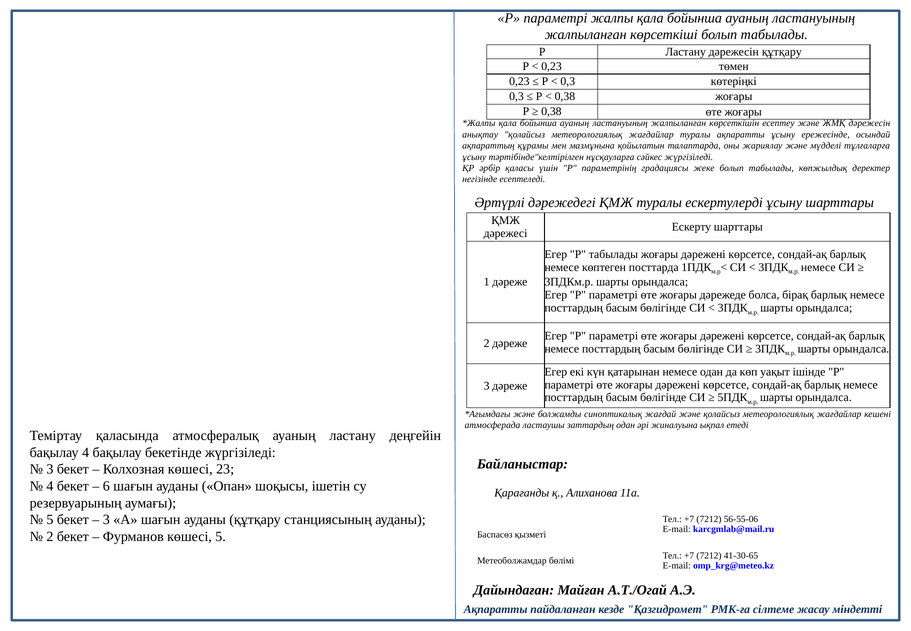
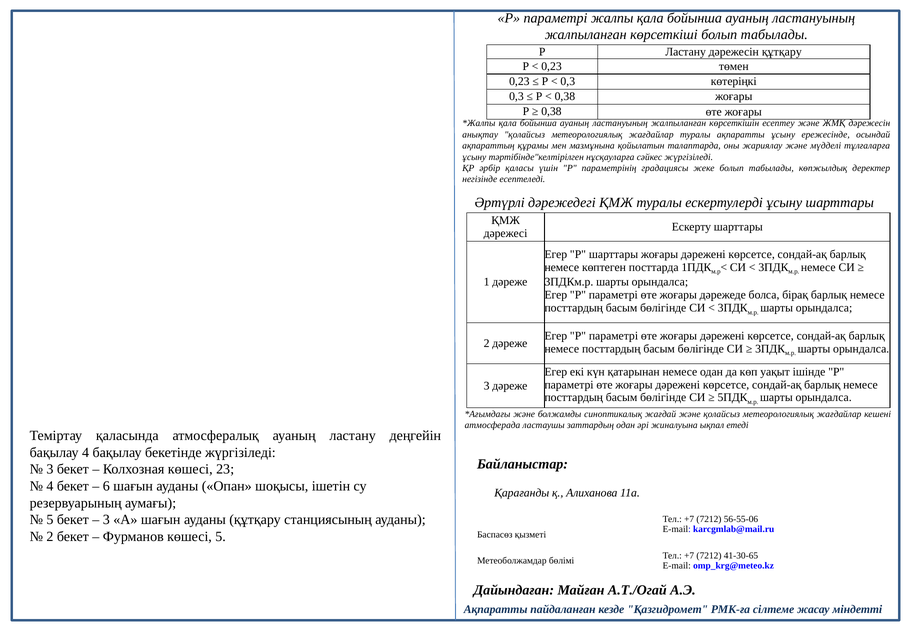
Р табылады: табылады -> шарттары (614, 254)
